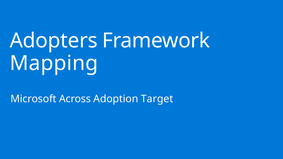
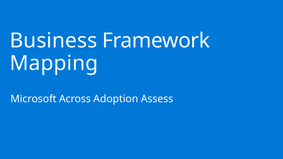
Adopters: Adopters -> Business (53, 41)
Target: Target -> Assess (157, 99)
